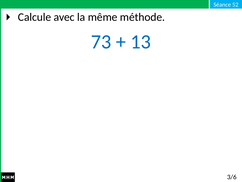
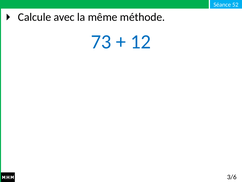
13: 13 -> 12 (141, 42)
